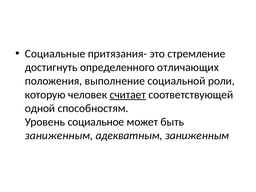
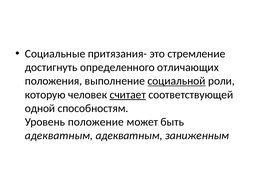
социальной underline: none -> present (177, 81)
социальное: социальное -> положение (96, 122)
заниженным: заниженным -> адекватным (59, 136)
